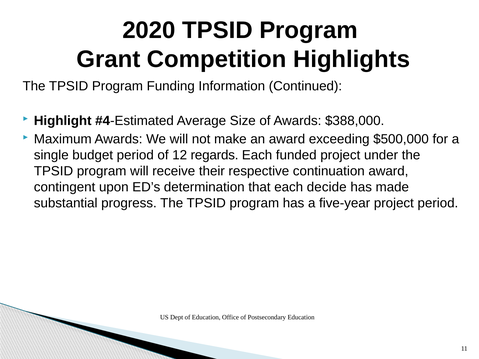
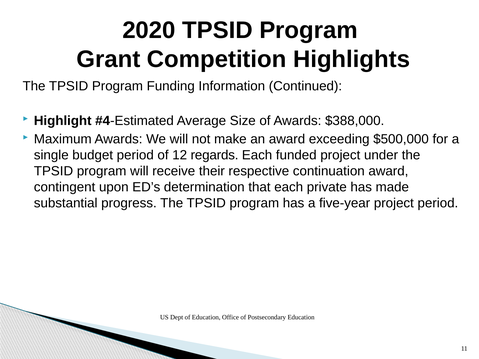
decide: decide -> private (327, 187)
